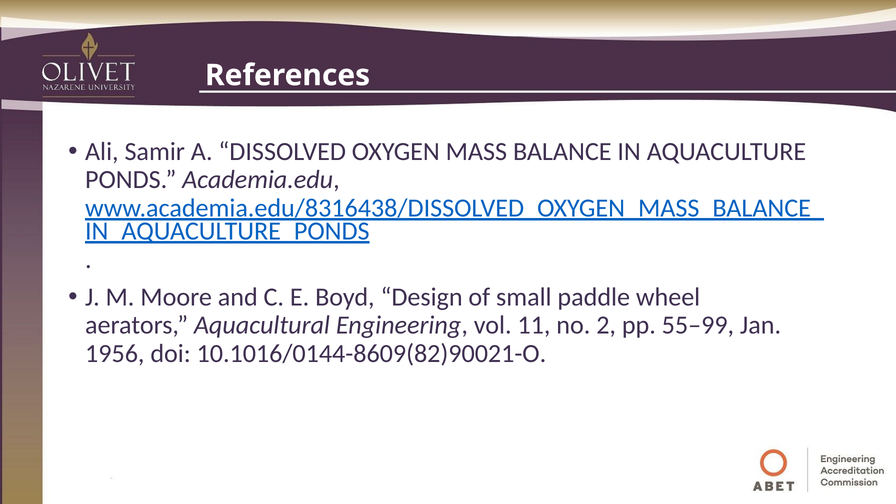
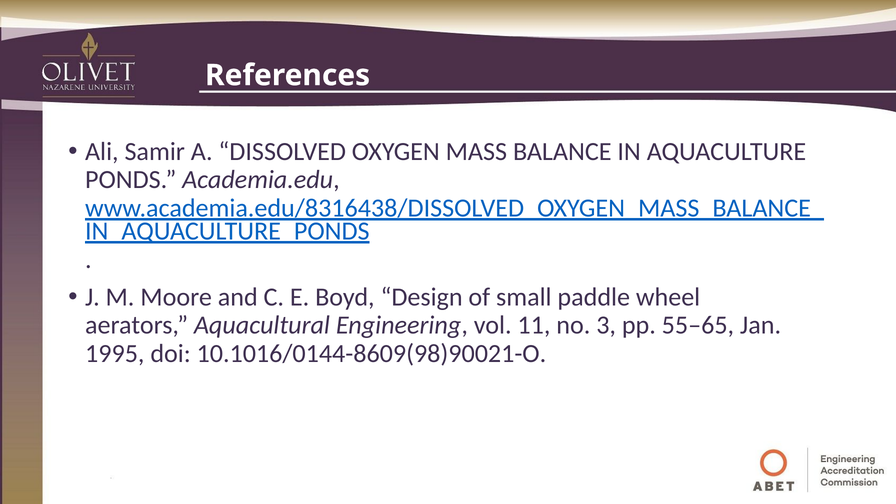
2: 2 -> 3 (606, 325)
55–99: 55–99 -> 55–65 (698, 325)
1956: 1956 -> 1995 (115, 353)
10.1016/0144-8609(82)90021-O: 10.1016/0144-8609(82)90021-O -> 10.1016/0144-8609(98)90021-O (371, 353)
